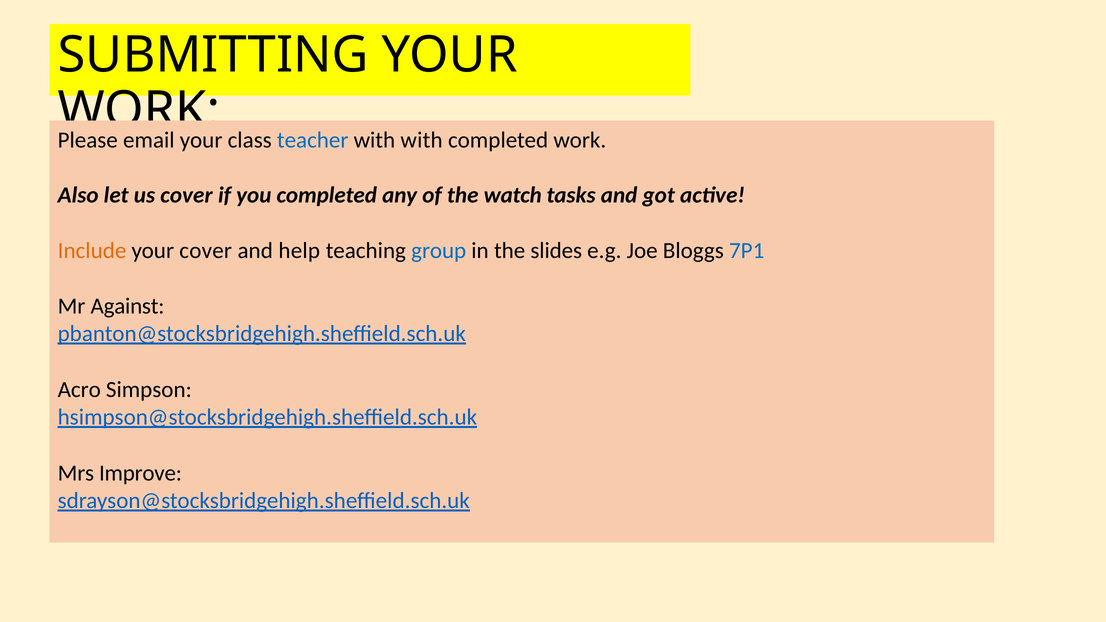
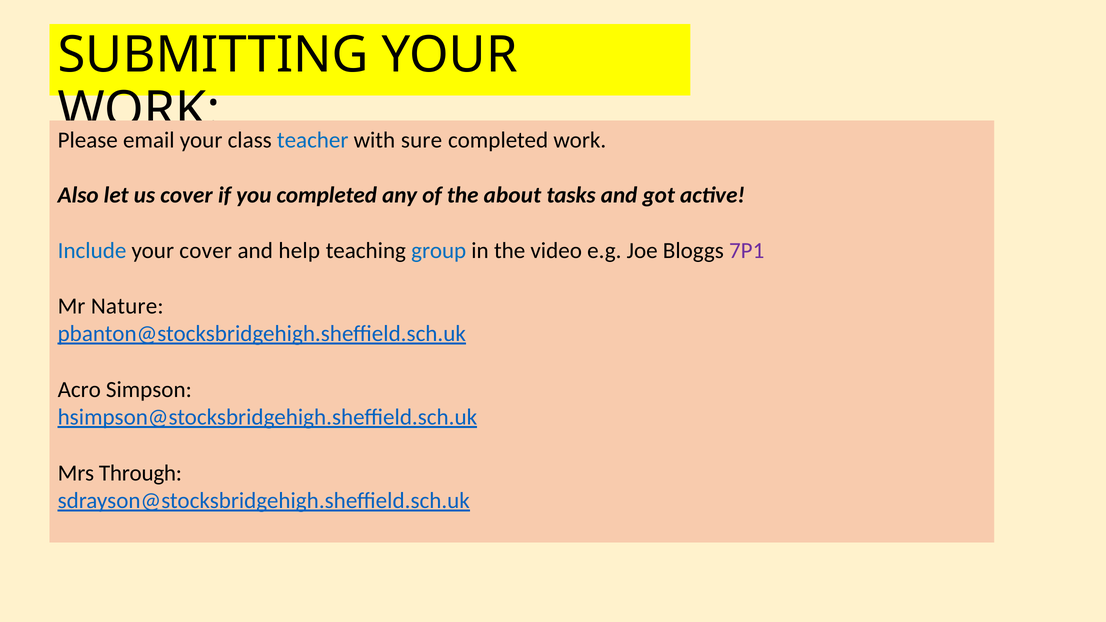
with with: with -> sure (422, 140)
watch: watch -> about (512, 195)
Include colour: orange -> blue (92, 251)
slides: slides -> video (556, 251)
7P1 colour: blue -> purple (747, 251)
Against: Against -> Nature (127, 306)
Improve: Improve -> Through (140, 473)
